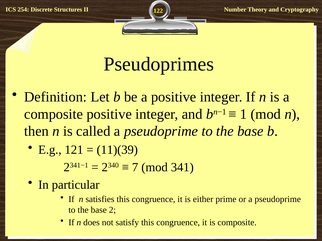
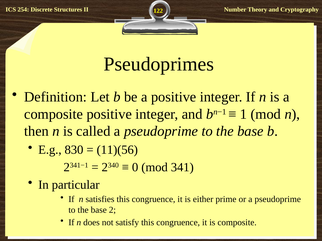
121: 121 -> 830 (74, 150)
11)(39: 11)(39 -> 11)(56 (117, 150)
7: 7 -> 0 (135, 168)
